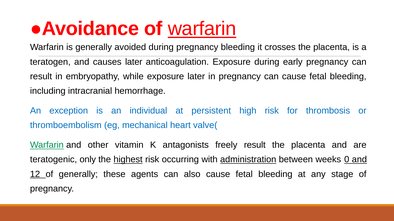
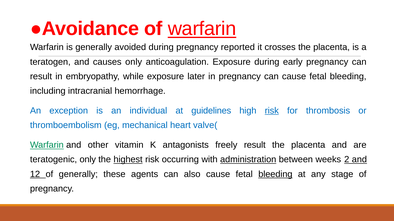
pregnancy bleeding: bleeding -> reported (238, 47)
causes later: later -> only (134, 62)
persistent: persistent -> guidelines (211, 111)
risk underline: none -> present (272, 111)
0: 0 -> 2 (347, 160)
bleeding underline: none -> present (275, 175)
